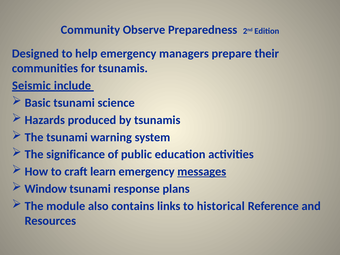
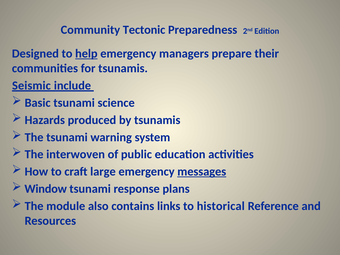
Observe: Observe -> Tectonic (144, 30)
help underline: none -> present (86, 54)
significance: significance -> interwoven (76, 154)
learn: learn -> large (103, 172)
